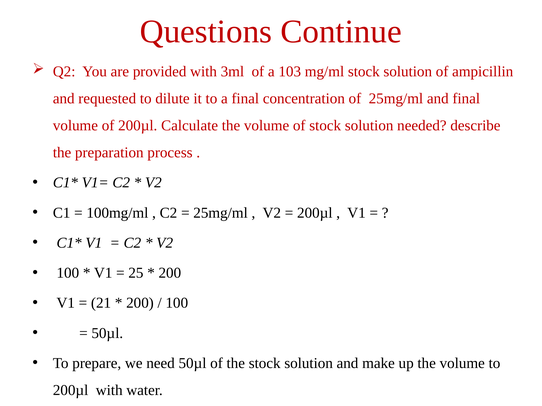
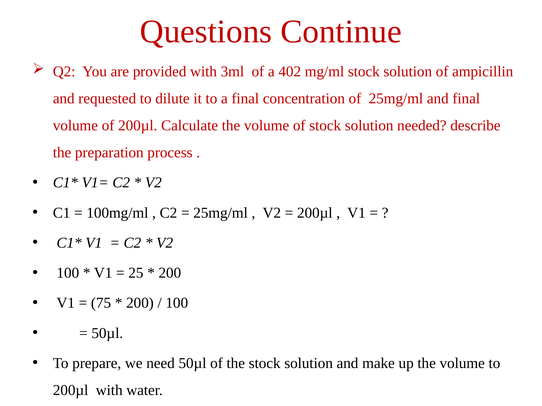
103: 103 -> 402 (290, 72)
21: 21 -> 75 (101, 303)
